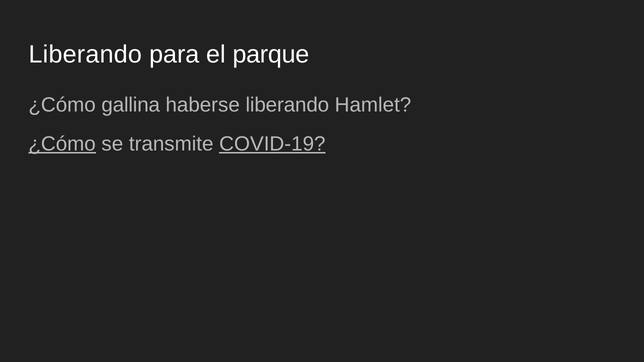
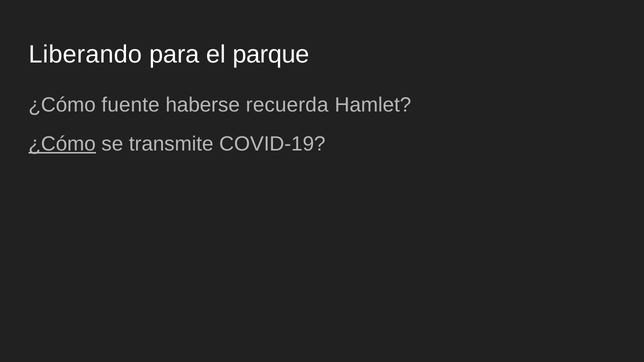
gallina: gallina -> fuente (131, 105)
haberse liberando: liberando -> recuerda (287, 105)
COVID-19 underline: present -> none (272, 144)
